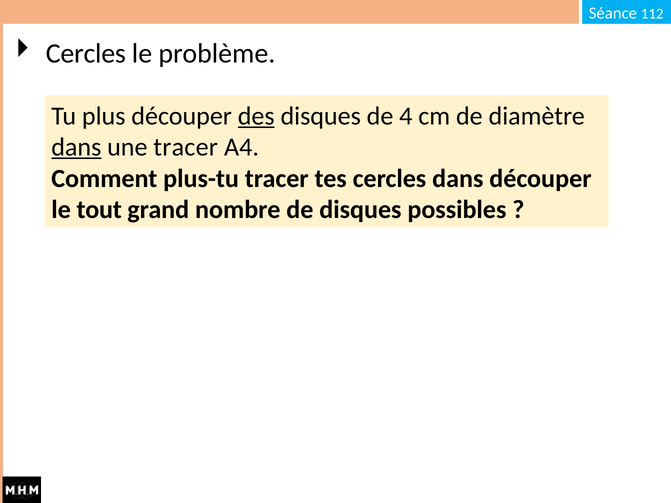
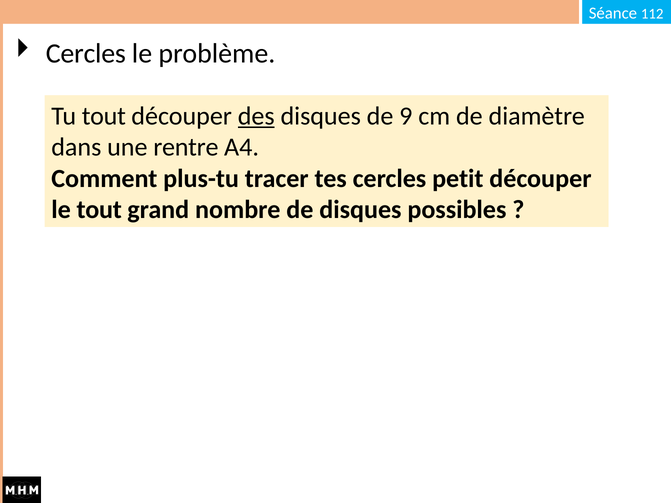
Tu plus: plus -> tout (104, 116)
4: 4 -> 9 (406, 116)
dans underline: present -> none (76, 147)
une tracer: tracer -> rentre (186, 147)
cercles dans: dans -> petit (458, 179)
